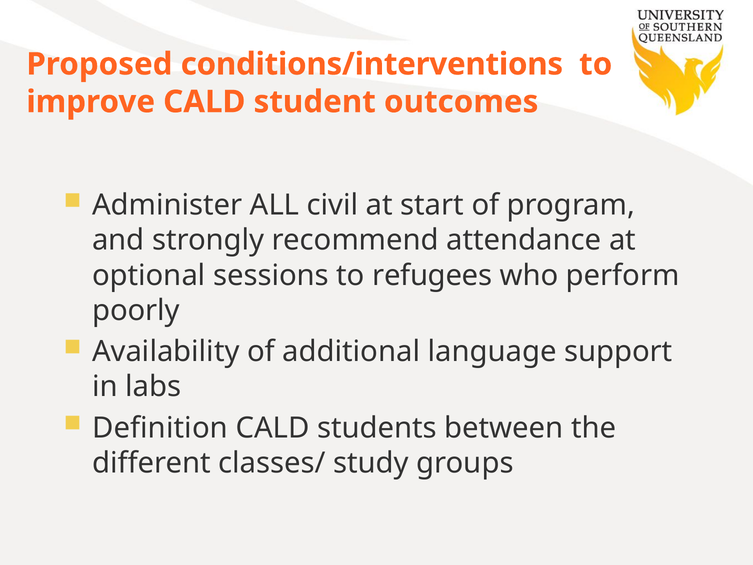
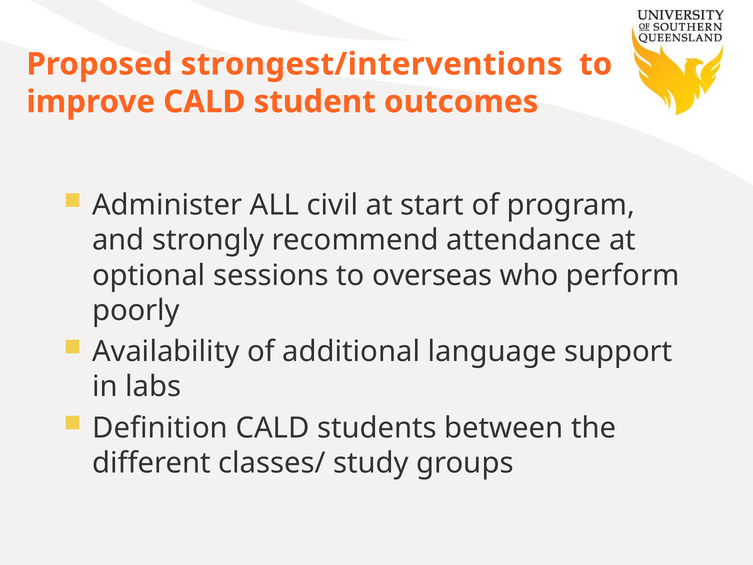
conditions/interventions: conditions/interventions -> strongest/interventions (372, 64)
refugees: refugees -> overseas (432, 275)
